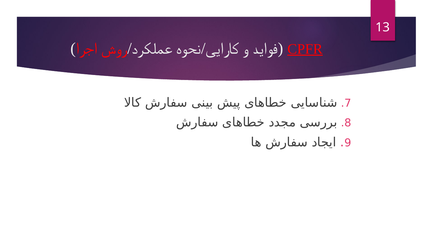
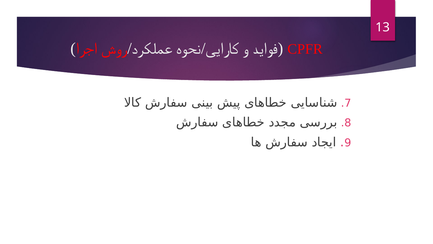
CPFR underline: present -> none (305, 49)
